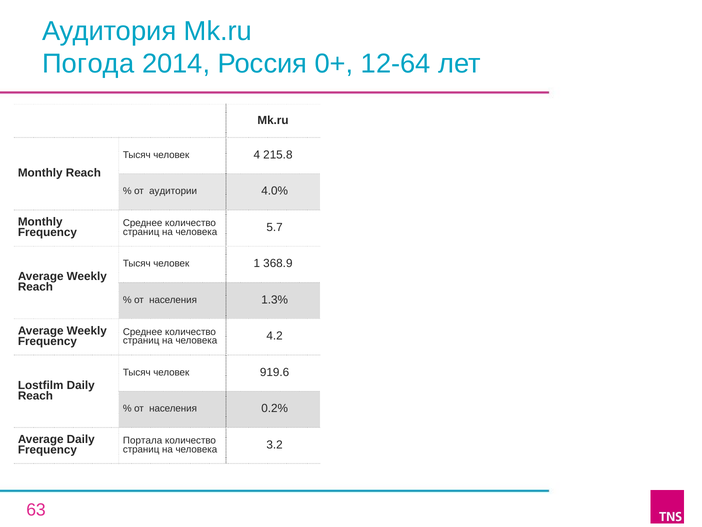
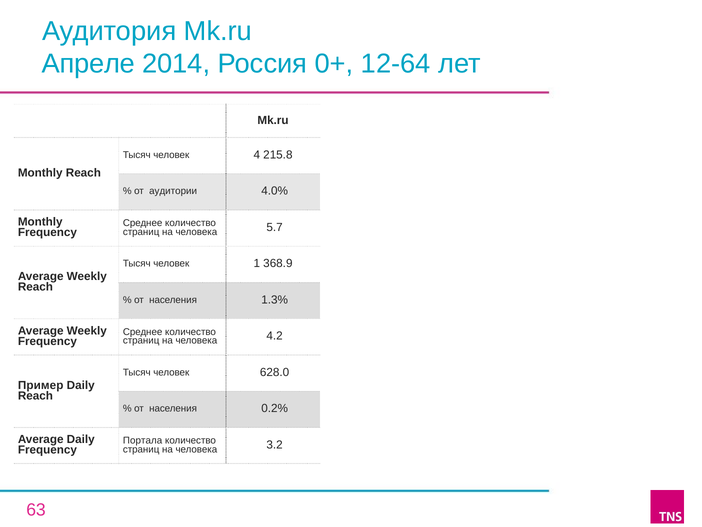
Погода: Погода -> Апреле (88, 64)
919.6: 919.6 -> 628.0 (275, 372)
Lostfilm: Lostfilm -> Пример (41, 385)
